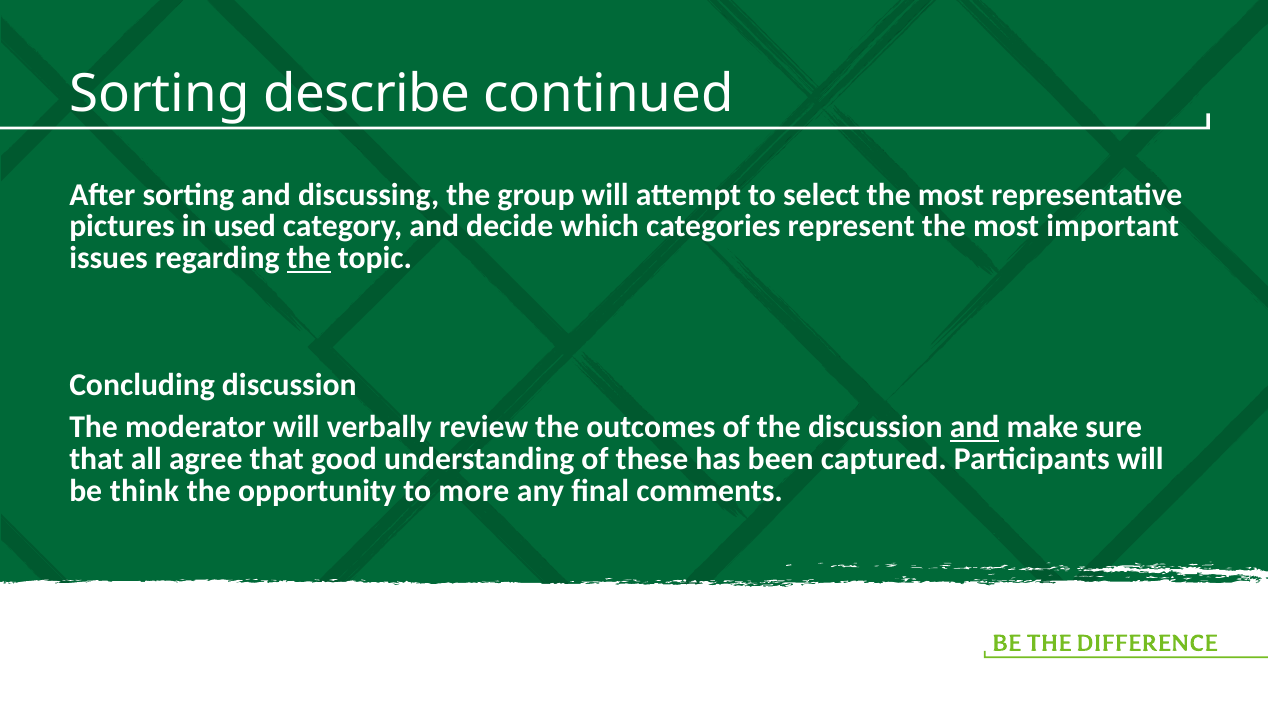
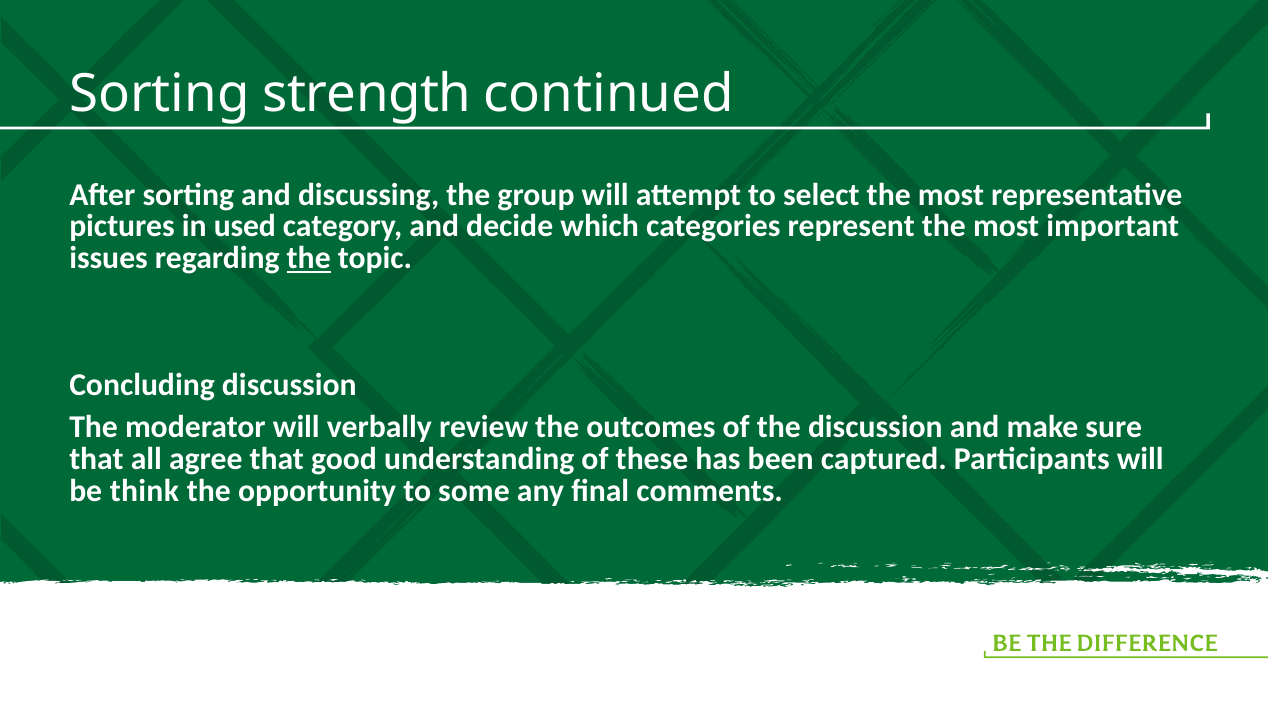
describe: describe -> strength (367, 94)
and underline: present -> none (975, 427)
more: more -> some (474, 491)
